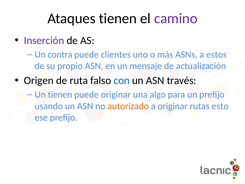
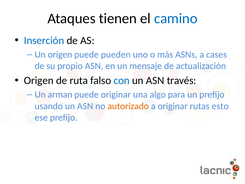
camino colour: purple -> blue (176, 18)
Inserción colour: purple -> blue (44, 40)
Un contra: contra -> origen (60, 55)
clientes: clientes -> pueden (116, 55)
estos: estos -> cases (217, 55)
Un tienen: tienen -> arman (60, 95)
